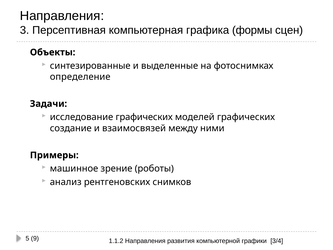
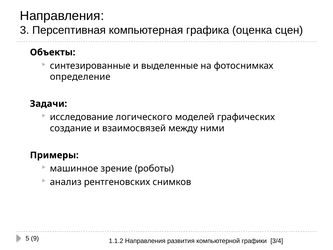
формы: формы -> оценка (252, 30)
исследование графических: графических -> логического (144, 117)
